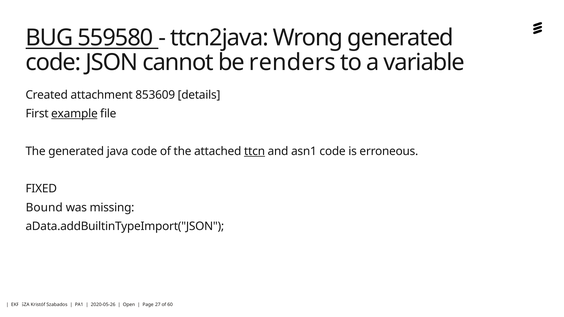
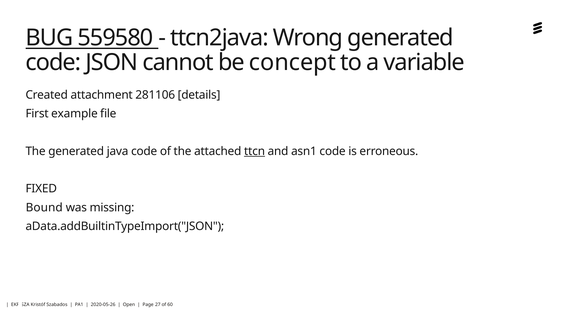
renders: renders -> concept (293, 62)
853609: 853609 -> 281106 (155, 95)
example underline: present -> none (74, 114)
